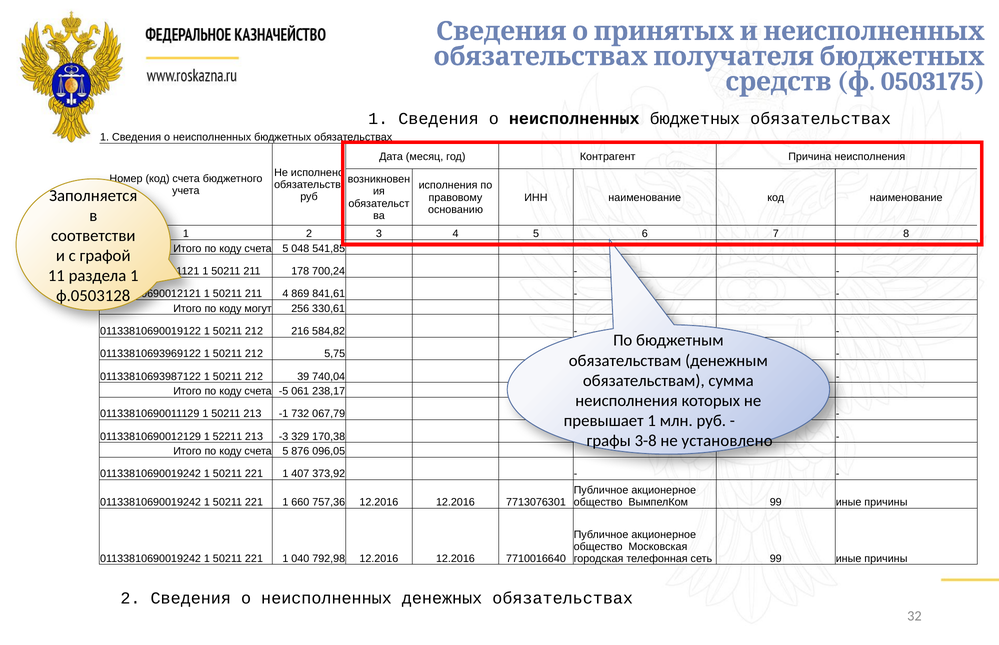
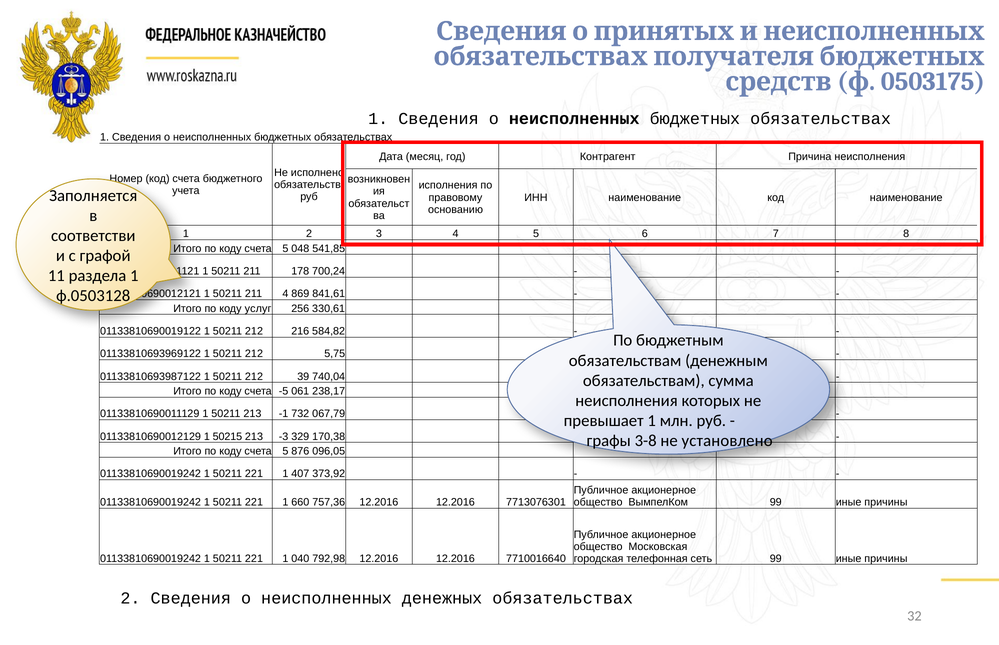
могут: могут -> услуг (258, 309)
52211: 52211 -> 50215 (227, 437)
